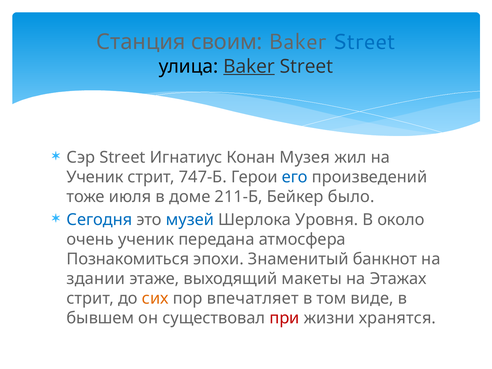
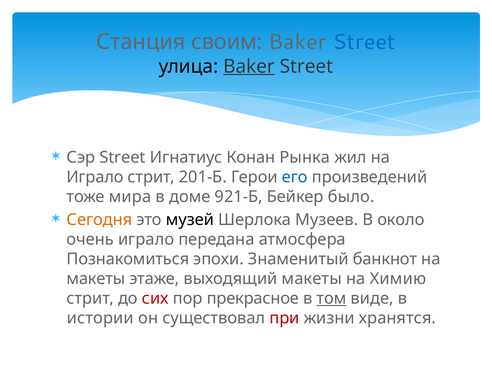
Музея: Музея -> Рынка (305, 157)
Ученик: Ученик -> Играло (95, 177)
747-Б: 747-Б -> 201-Б (203, 177)
июля: июля -> мира (130, 197)
211-Б: 211-Б -> 921-Б (239, 197)
Сегодня colour: blue -> orange (99, 220)
музей colour: blue -> black (190, 220)
Уровня: Уровня -> Музеев (327, 220)
очень ученик: ученик -> играло (146, 239)
здании: здании -> макеты (96, 279)
Этажах: Этажах -> Химию (398, 279)
сих colour: orange -> red (155, 298)
впечатляет: впечатляет -> прекрасное (253, 298)
том underline: none -> present (332, 298)
бывшем: бывшем -> истории (100, 318)
